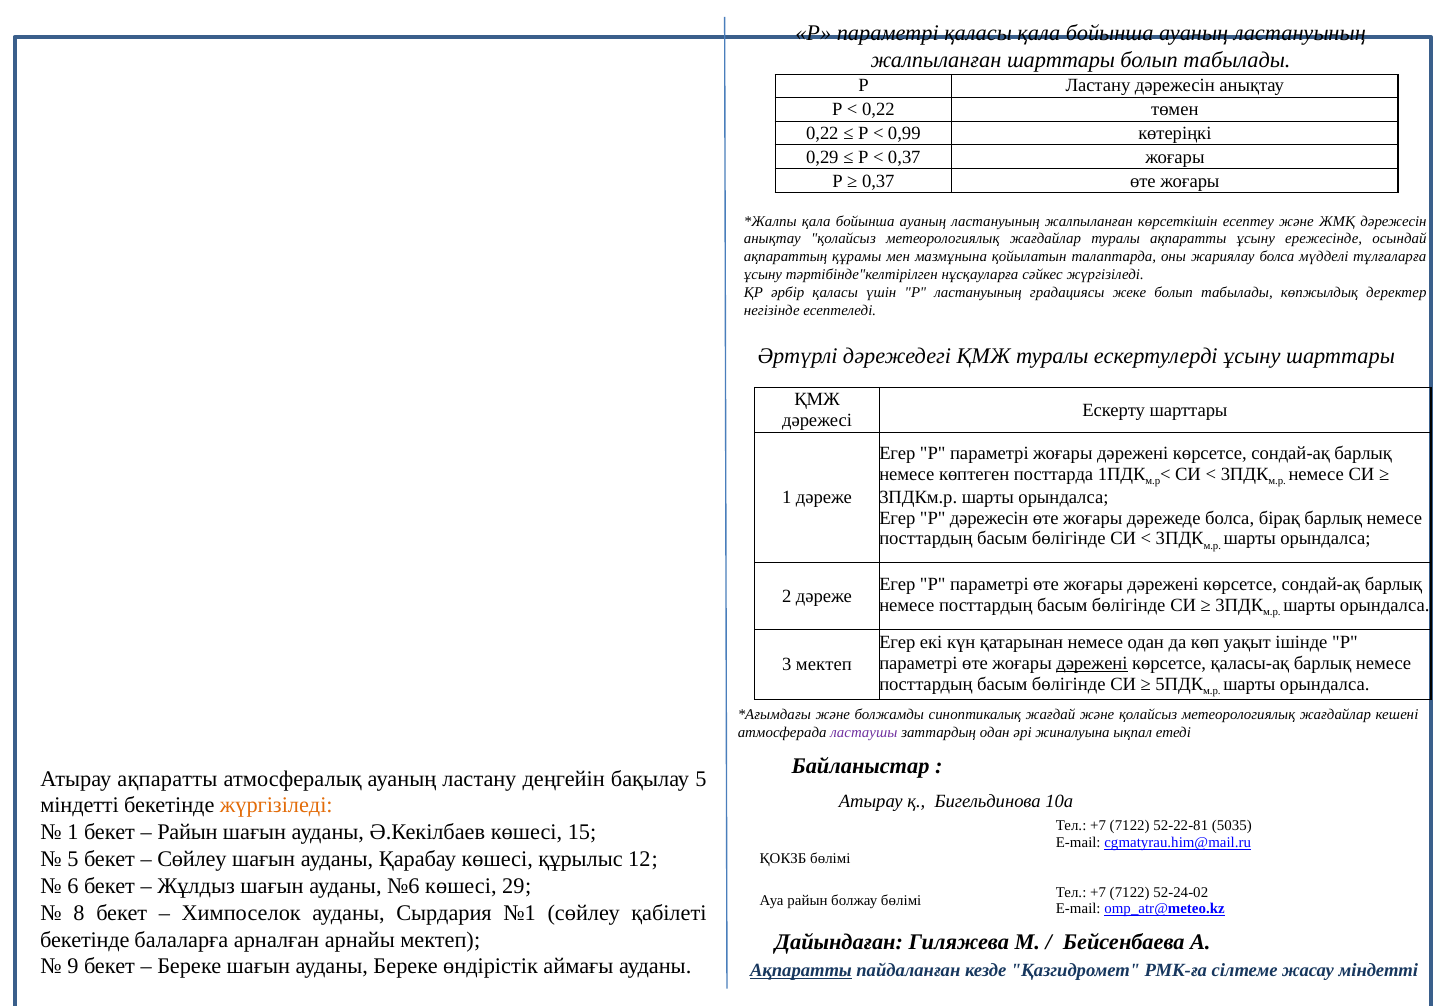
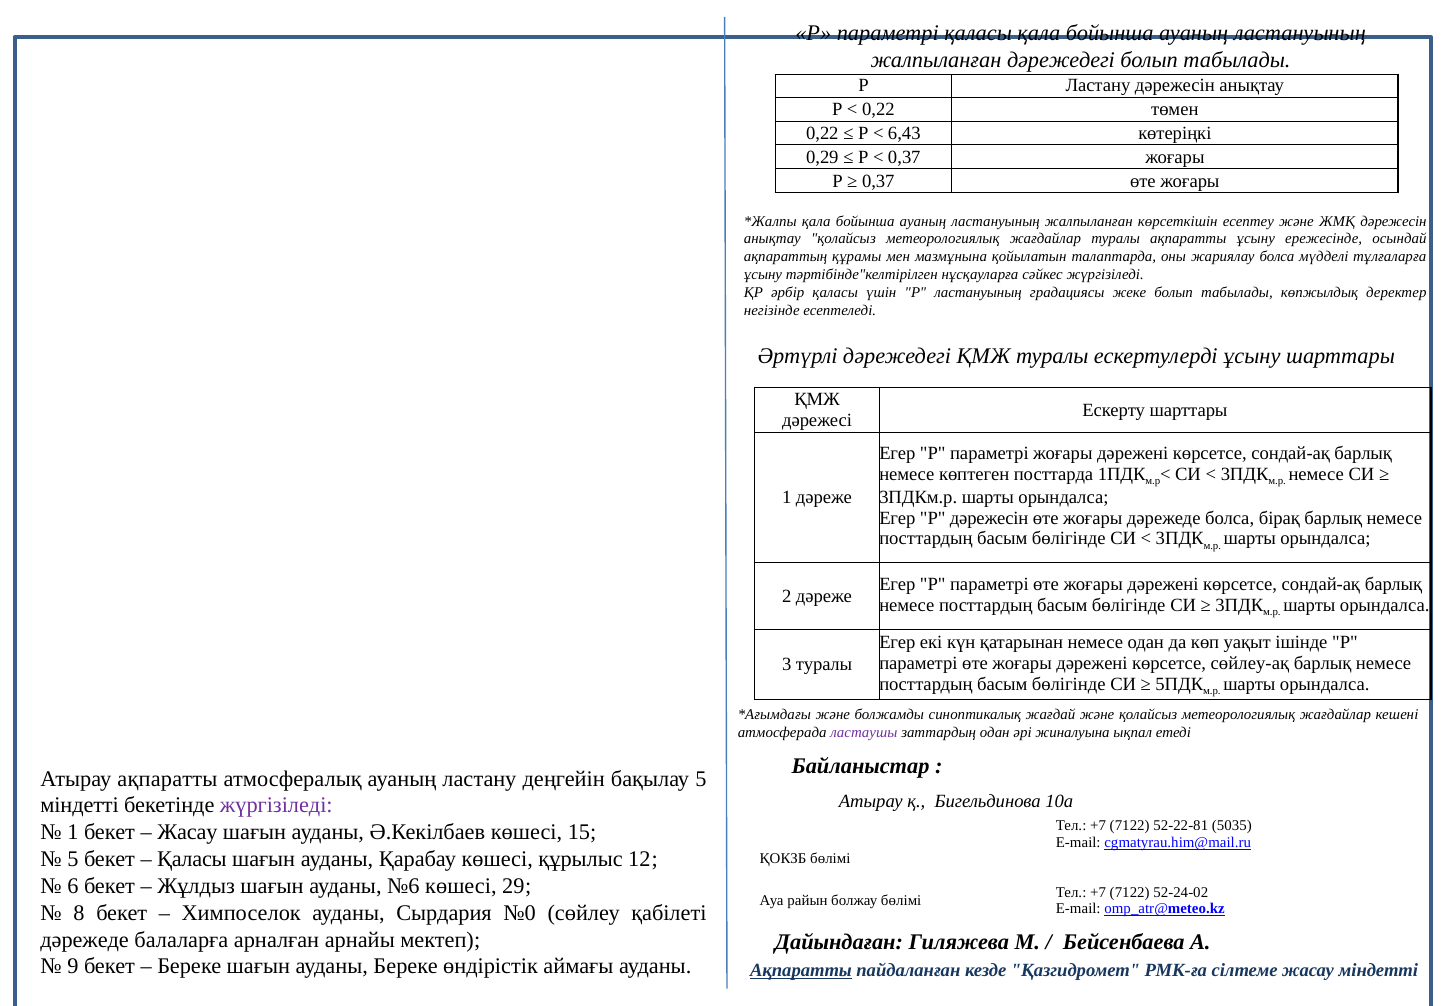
жалпыланған шарттары: шарттары -> дәрежедегі (1061, 60)
0,99: 0,99 -> 6,43 (904, 134)
дәрежені underline: present -> none (1092, 664)
қаласы-ақ: қаласы-ақ -> сөйлеу-ақ (1250, 664)
3 мектеп: мектеп -> туралы (824, 665)
жүргізіледі colour: orange -> purple (276, 806)
Райын: Райын -> Жасау (187, 833)
Сөйлеу: Сөйлеу -> Қаласы (192, 860)
№1: №1 -> №0 (520, 913)
бекетінде: бекетінде -> дәрежеде (85, 940)
